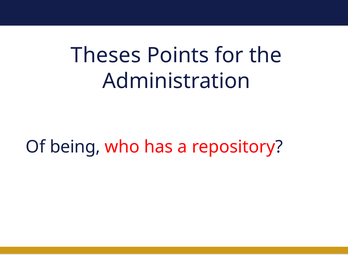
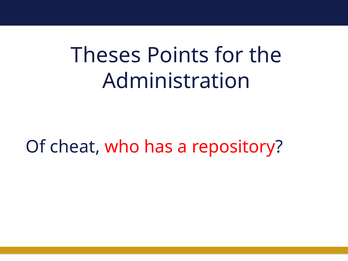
being: being -> cheat (75, 147)
